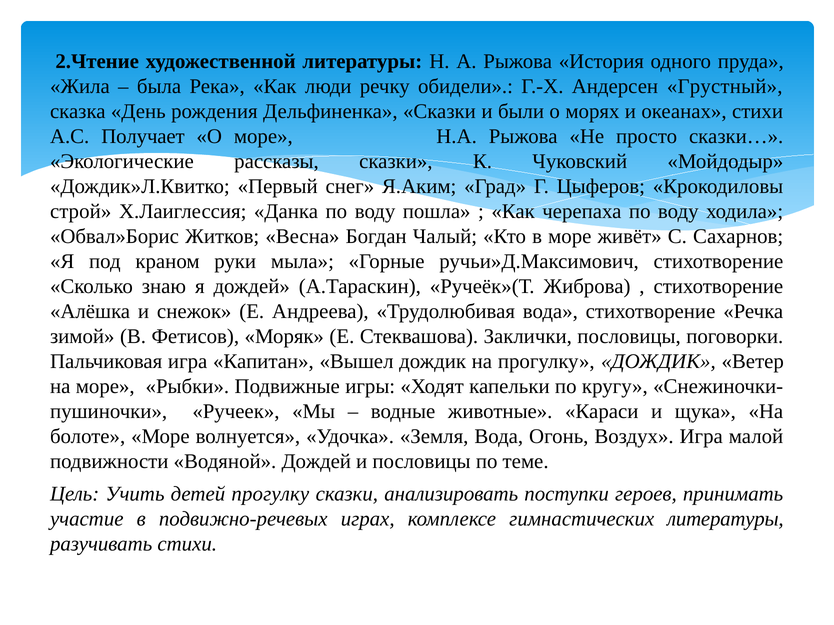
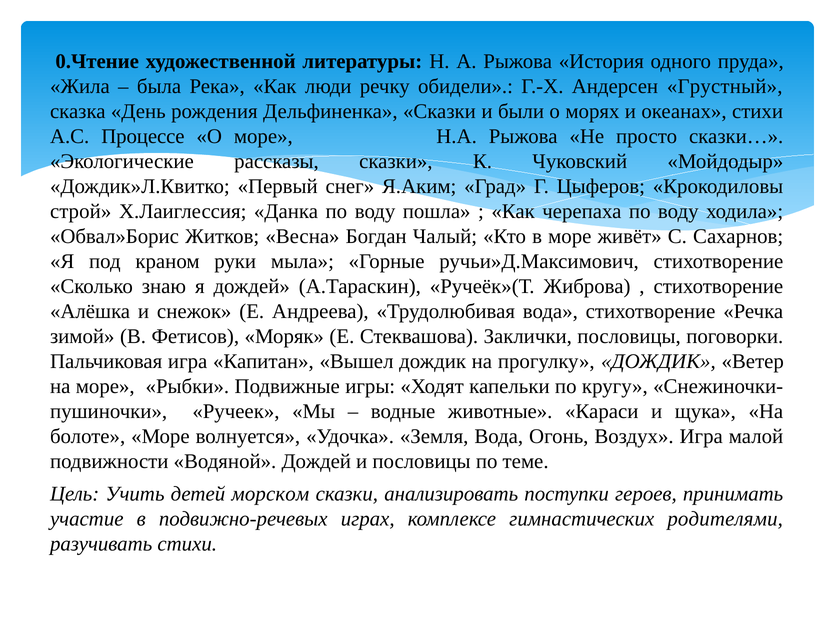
2.Чтение: 2.Чтение -> 0.Чтение (97, 62)
Получает: Получает -> Процессе (143, 137)
детей прогулку: прогулку -> морском (270, 494)
гимнастических литературы: литературы -> родителями (725, 519)
